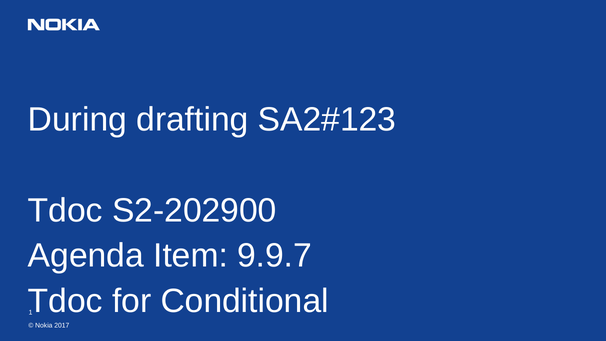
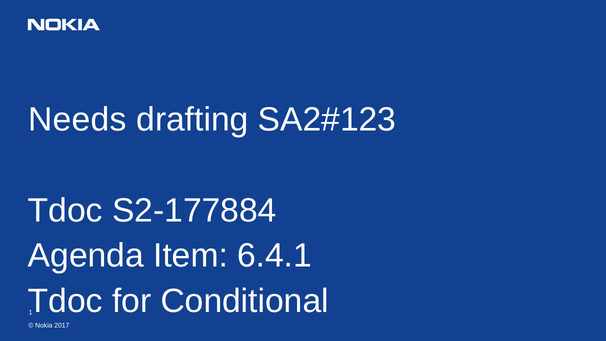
During: During -> Needs (77, 119)
S2-202900: S2-202900 -> S2-177884 (194, 210)
9.9.7: 9.9.7 -> 6.4.1 (275, 256)
